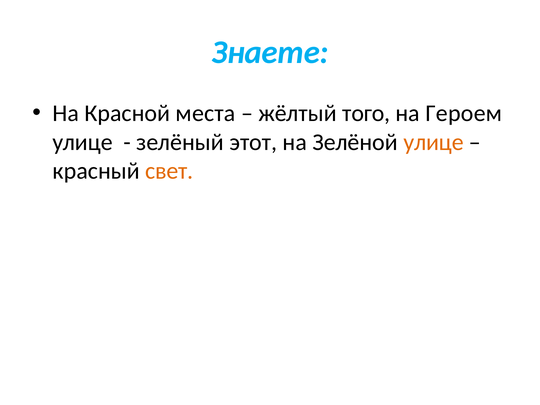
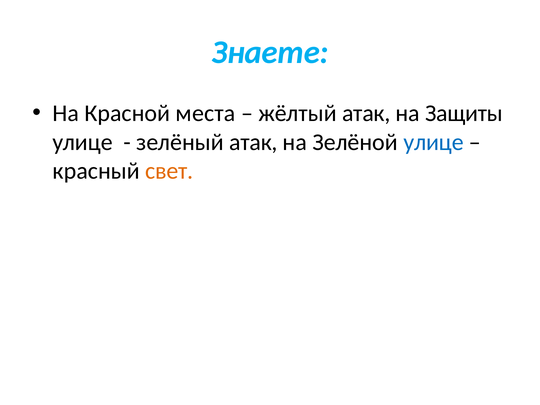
жёлтый того: того -> атак (366, 113)
Героем: Героем -> Защиты (464, 113)
зелёный этот: этот -> атак (253, 142)
улице colour: orange -> blue (433, 142)
